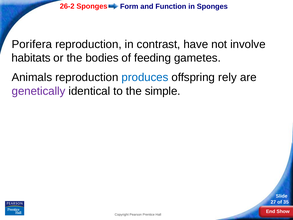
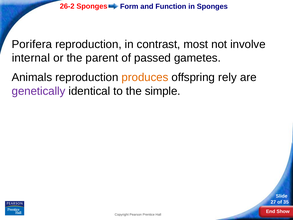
have: have -> most (196, 44)
habitats: habitats -> internal (31, 58)
bodies: bodies -> parent (102, 58)
feeding: feeding -> passed (153, 58)
produces colour: blue -> orange (145, 77)
